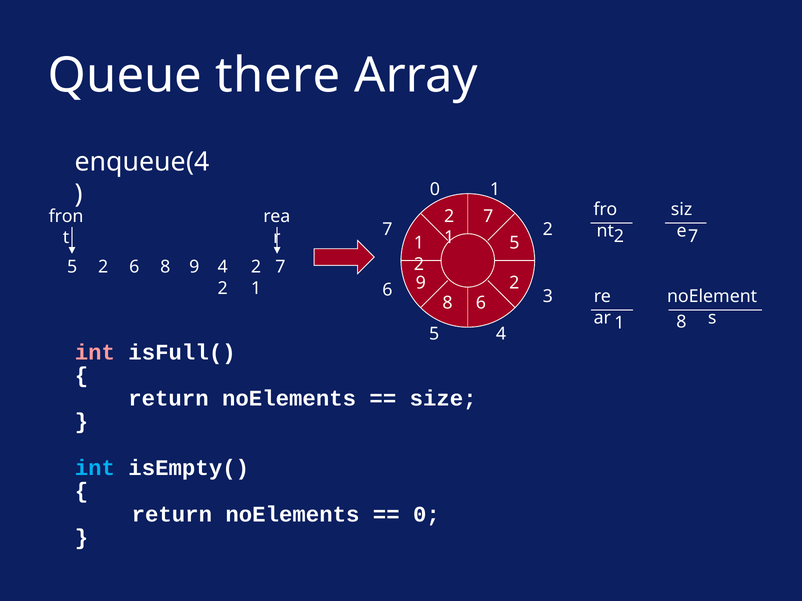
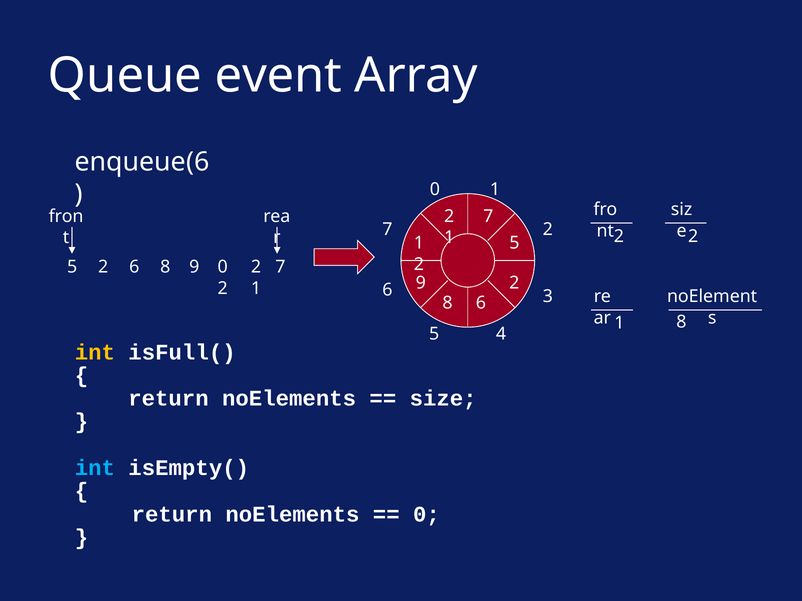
there: there -> event (278, 76)
enqueue(4: enqueue(4 -> enqueue(6 (142, 162)
7: 7 -> 2 (693, 236)
9 4: 4 -> 0 (223, 267)
int colour: pink -> yellow (95, 352)
